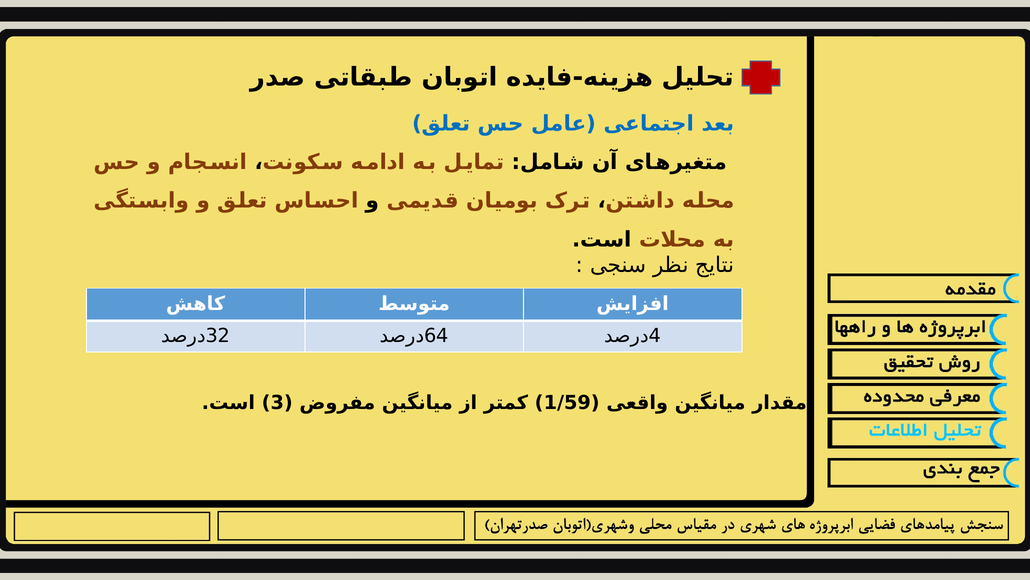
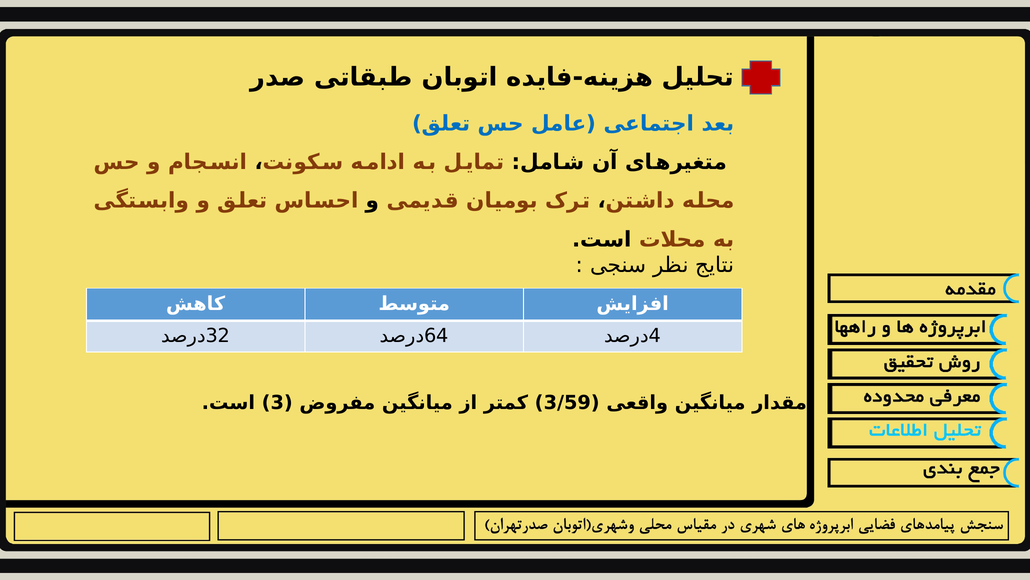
1/59: 1/59 -> 3/59 (567, 403)
